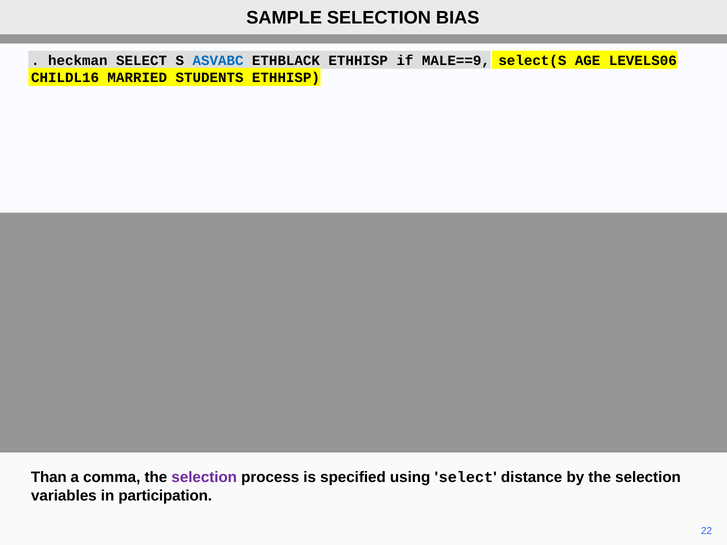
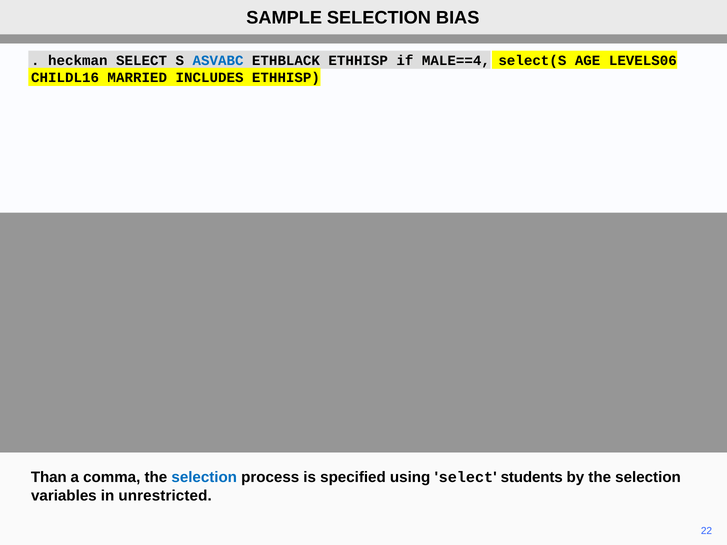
MALE==9: MALE==9 -> MALE==4 (456, 61)
STUDENTS: STUDENTS -> INCLUDES (210, 78)
selection colour: purple -> blue (204, 478)
distance: distance -> students (532, 478)
participation: participation -> unrestricted (165, 496)
